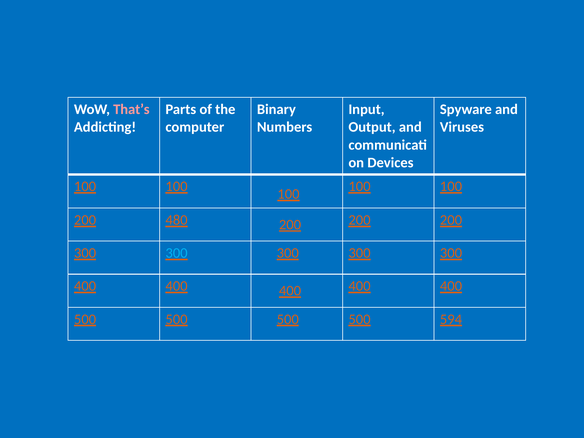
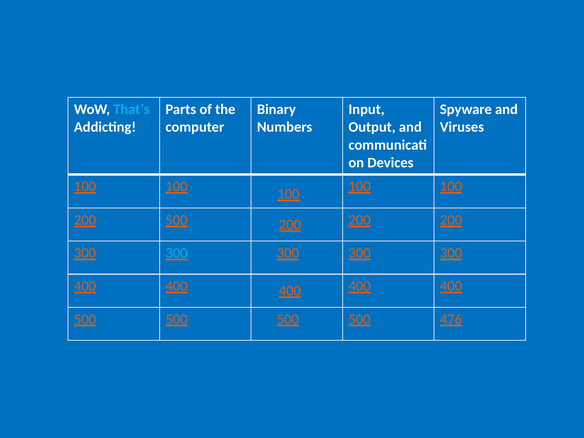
That’s colour: pink -> light blue (131, 109)
200 480: 480 -> 500 (177, 220)
594: 594 -> 476 (451, 319)
